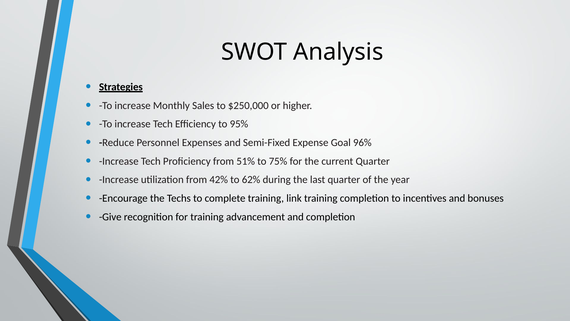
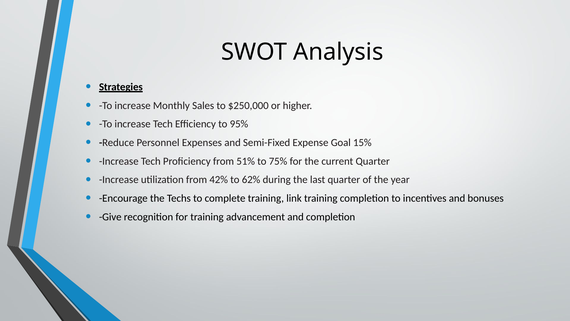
96%: 96% -> 15% (362, 142)
